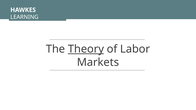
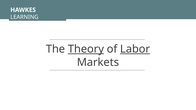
Labor underline: none -> present (135, 49)
